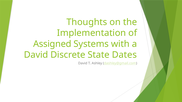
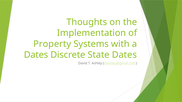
Assigned: Assigned -> Property (52, 44)
David: David -> Dates (36, 55)
